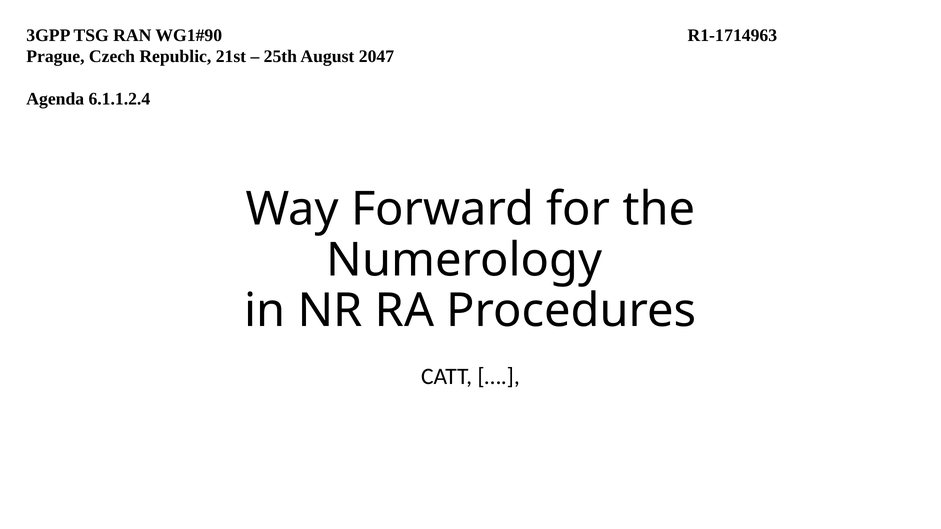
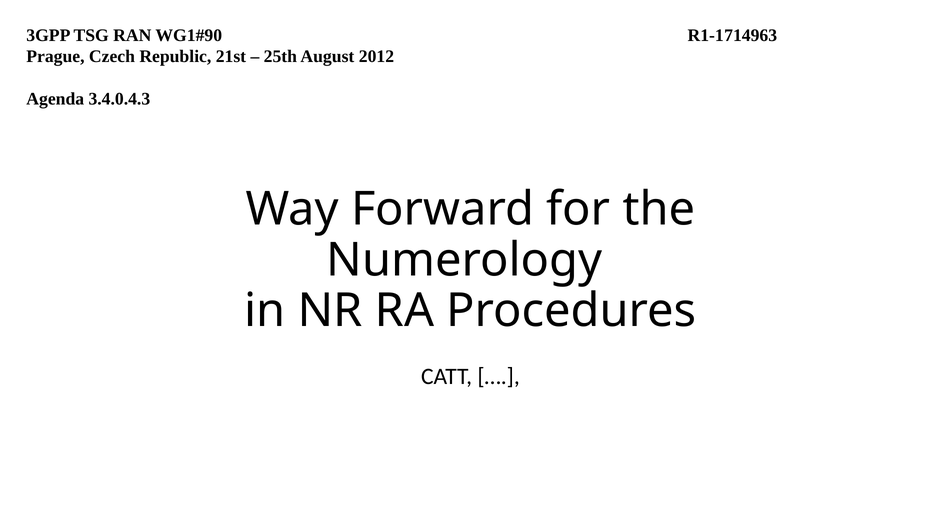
2047: 2047 -> 2012 (376, 57)
6.1.1.2.4: 6.1.1.2.4 -> 3.4.0.4.3 (119, 99)
